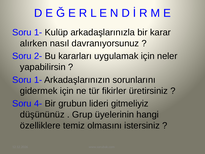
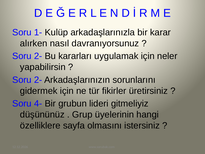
1-: 1- -> 2- (38, 80)
temiz: temiz -> sayfa (74, 125)
